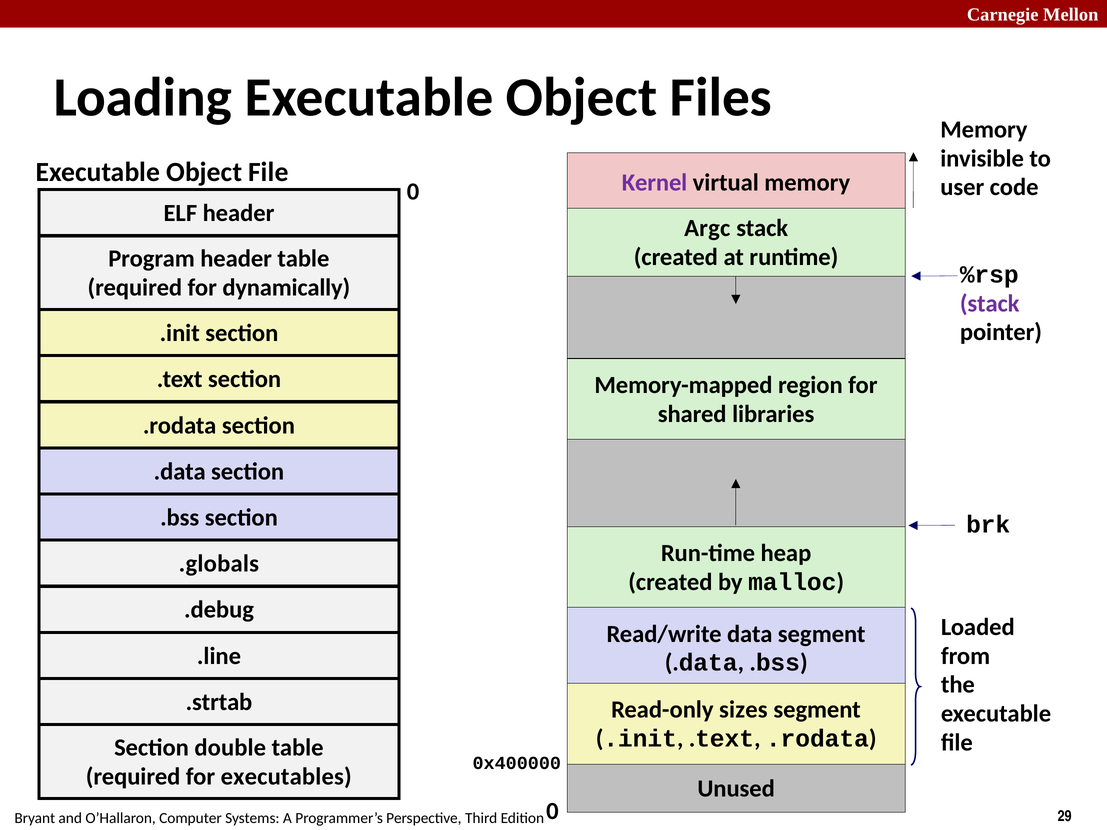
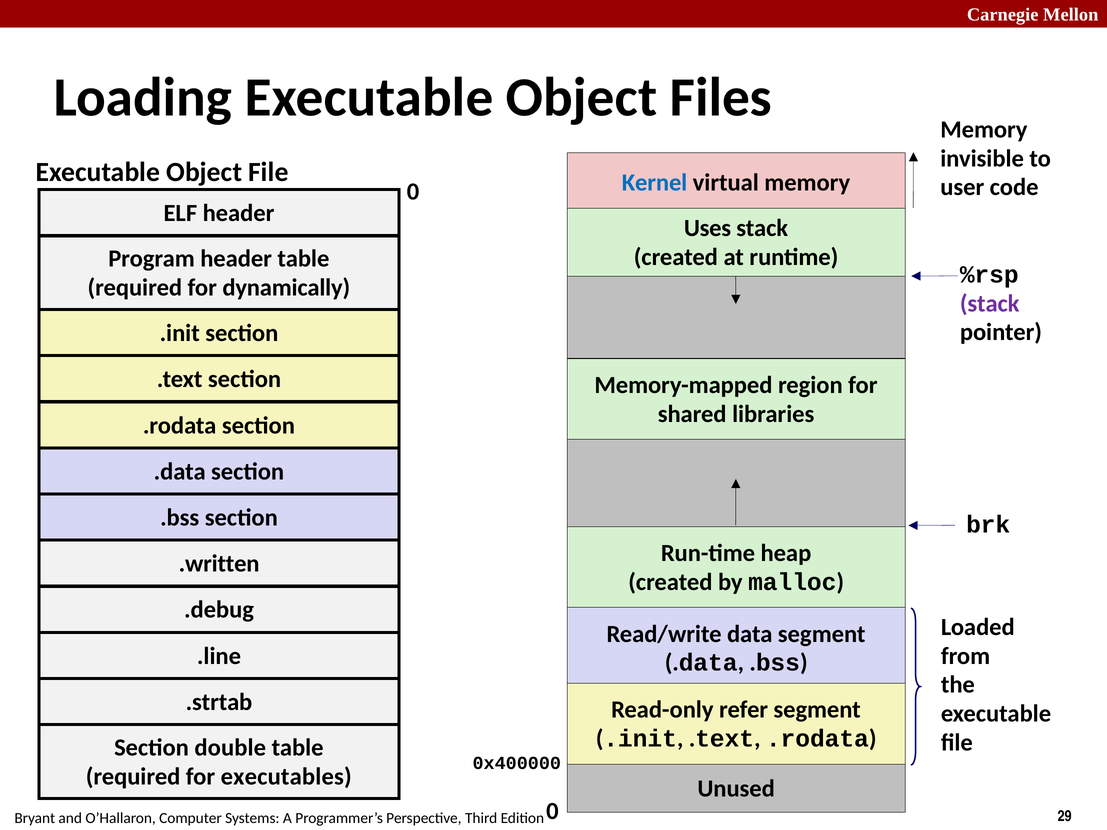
Kernel colour: purple -> blue (655, 183)
Argc: Argc -> Uses (708, 228)
.globals: .globals -> .written (219, 564)
sizes: sizes -> refer (744, 710)
